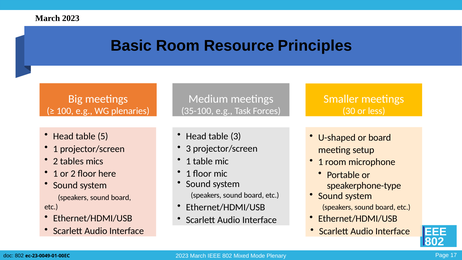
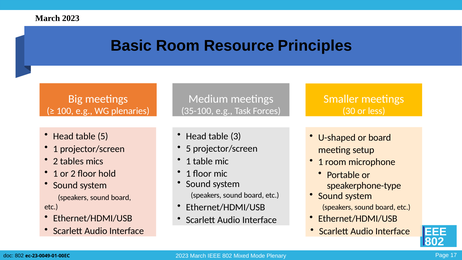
3: 3 -> 5 (188, 149)
here: here -> hold (107, 174)
